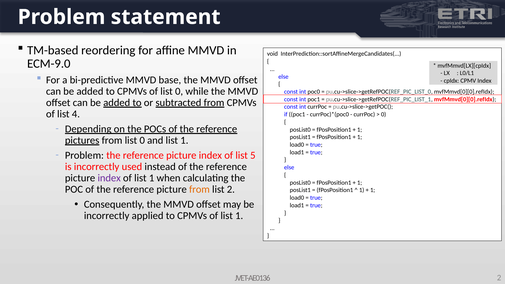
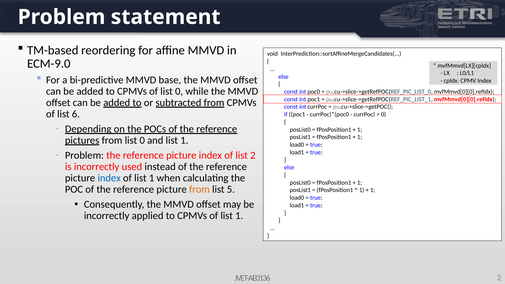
4: 4 -> 6 (76, 114)
list 5: 5 -> 2 (253, 155)
index colour: purple -> blue (109, 178)
list 2: 2 -> 5 (231, 189)
